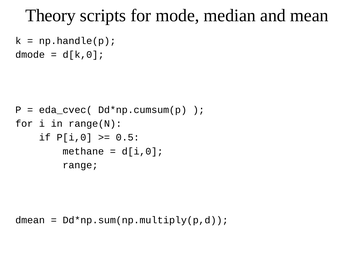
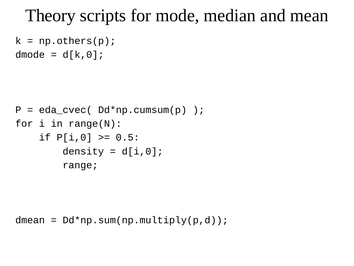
np.handle(p: np.handle(p -> np.others(p (77, 41)
methane: methane -> density (83, 151)
